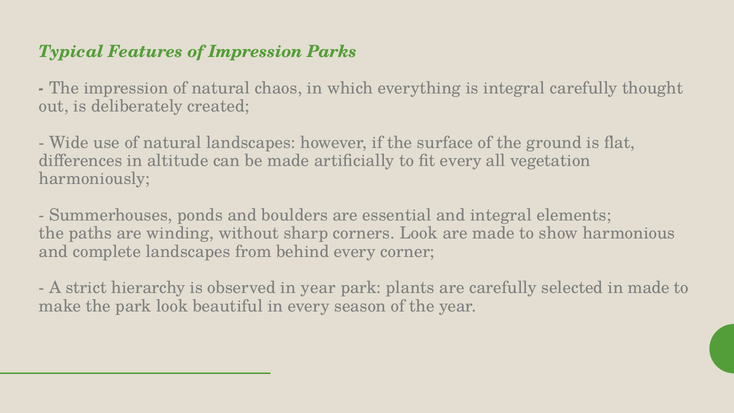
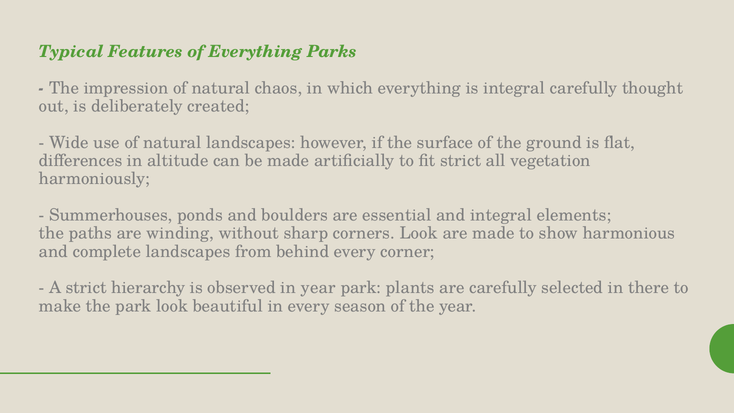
of Impression: Impression -> Everything (256, 52)
fit every: every -> strict (461, 161)
in made: made -> there (649, 288)
